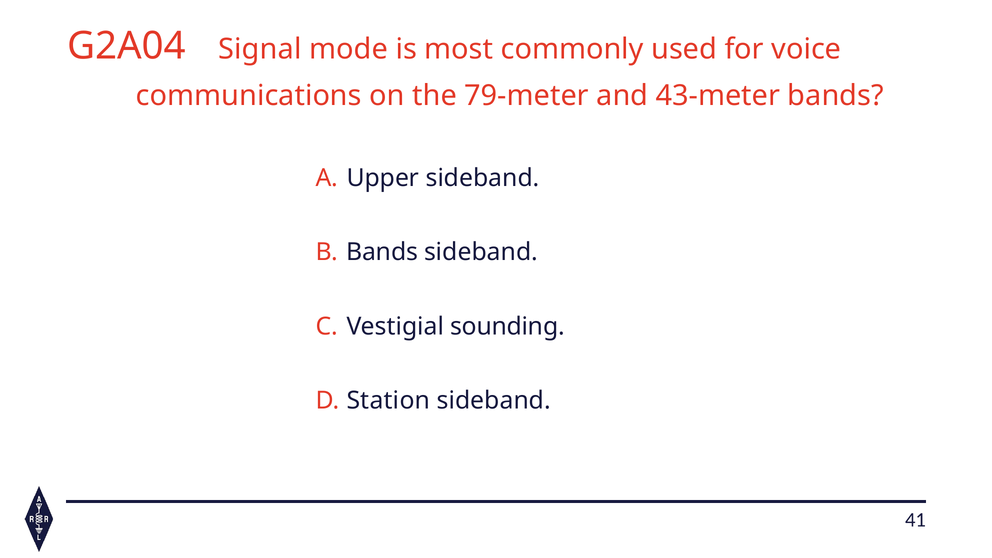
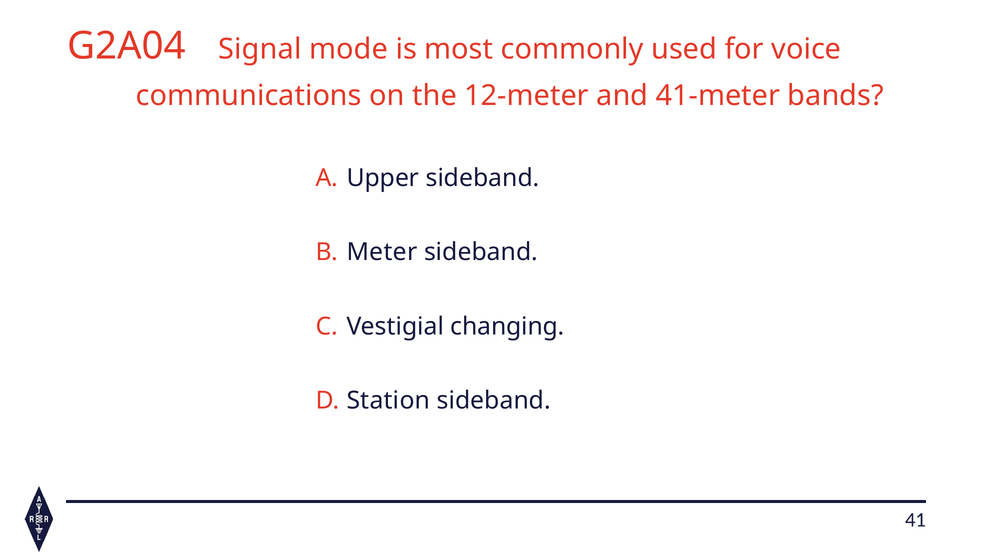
79-meter: 79-meter -> 12-meter (527, 96)
43-meter: 43-meter -> 41-meter (718, 96)
Bands: Bands -> Meter (382, 252)
sounding: sounding -> changing (507, 326)
